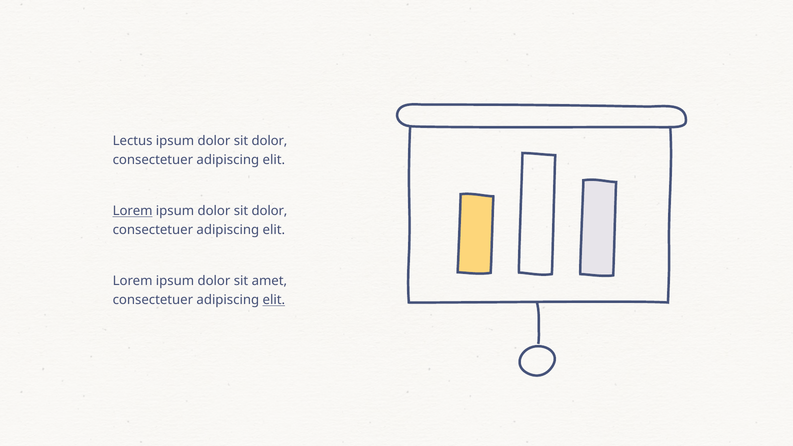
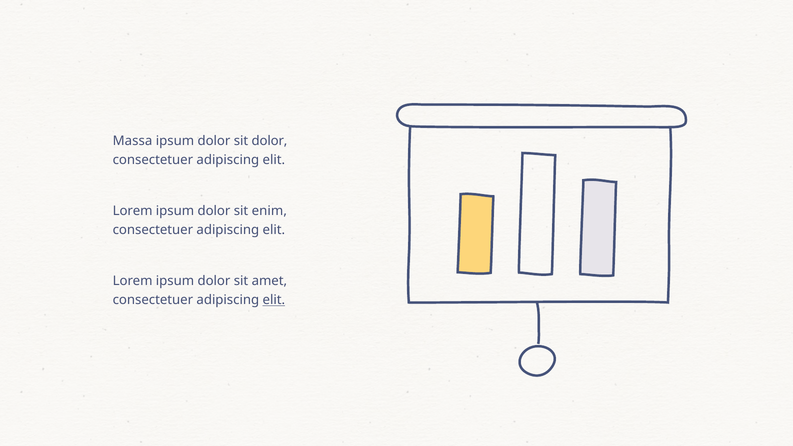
Lectus: Lectus -> Massa (133, 141)
Lorem underline: present -> none (133, 211)
dolor: dolor -> enim (269, 211)
